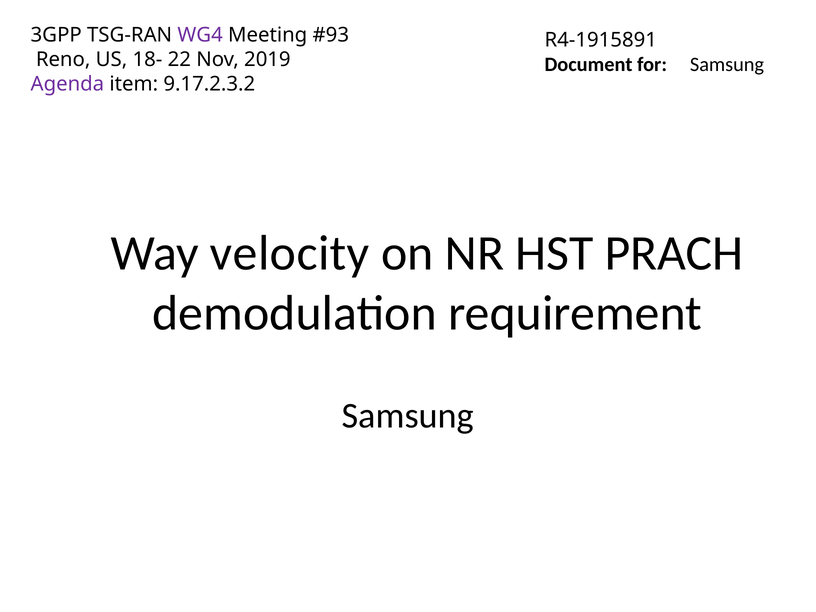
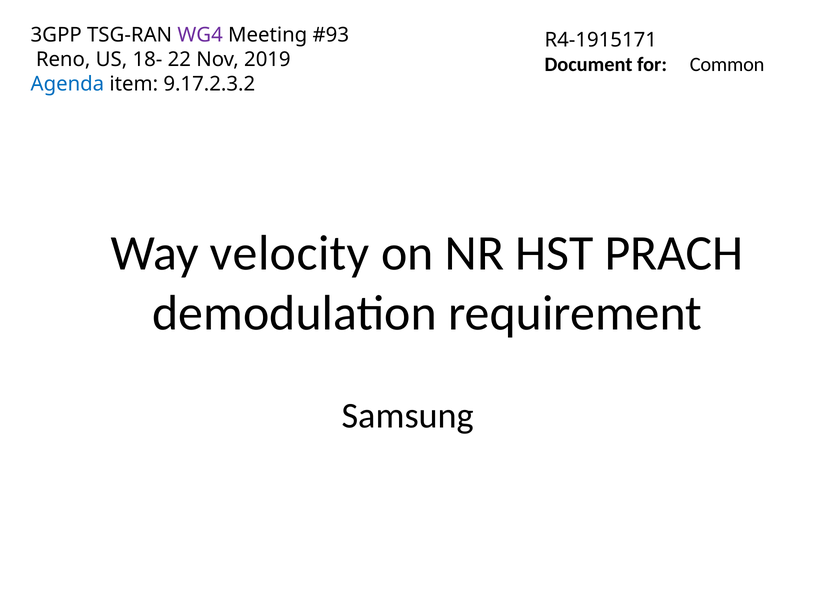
R4-1915891: R4-1915891 -> R4-1915171 (601, 40)
for Samsung: Samsung -> Common (727, 65)
Agenda colour: purple -> blue (67, 84)
